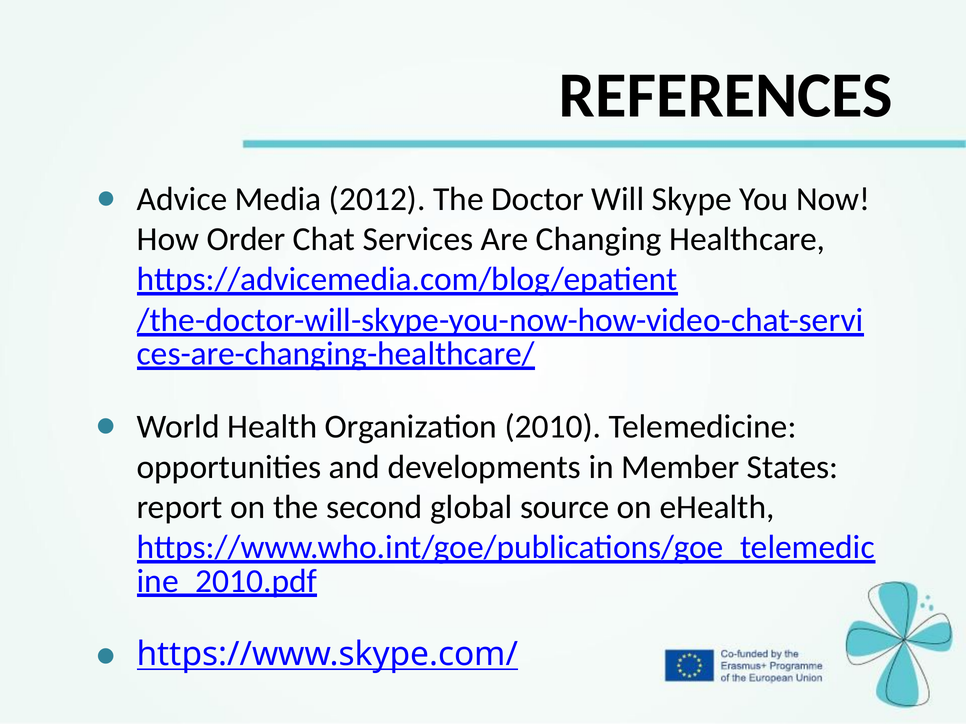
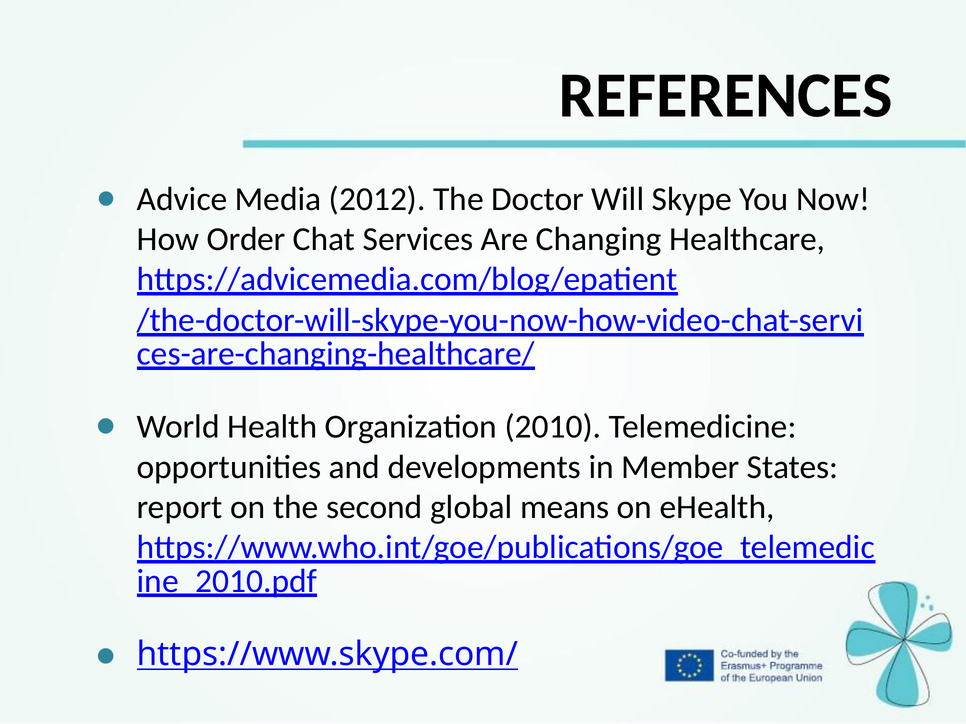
source: source -> means (565, 508)
